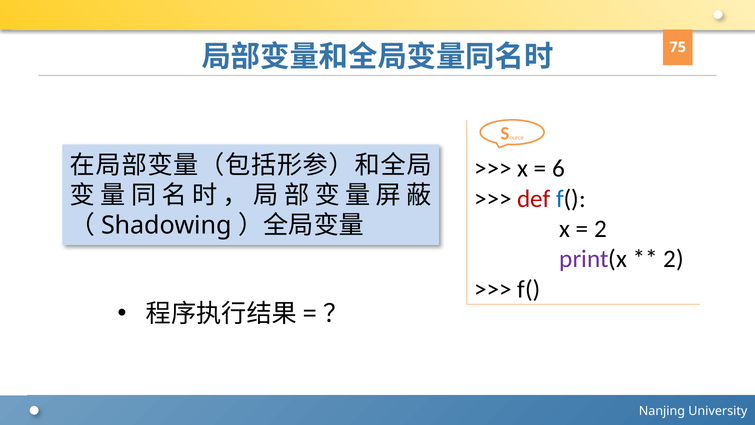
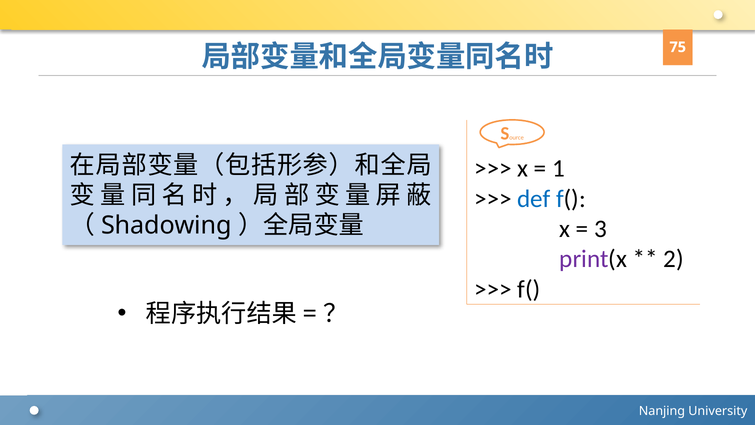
6: 6 -> 1 (558, 168)
def colour: red -> blue (534, 199)
2: 2 -> 3 (600, 229)
